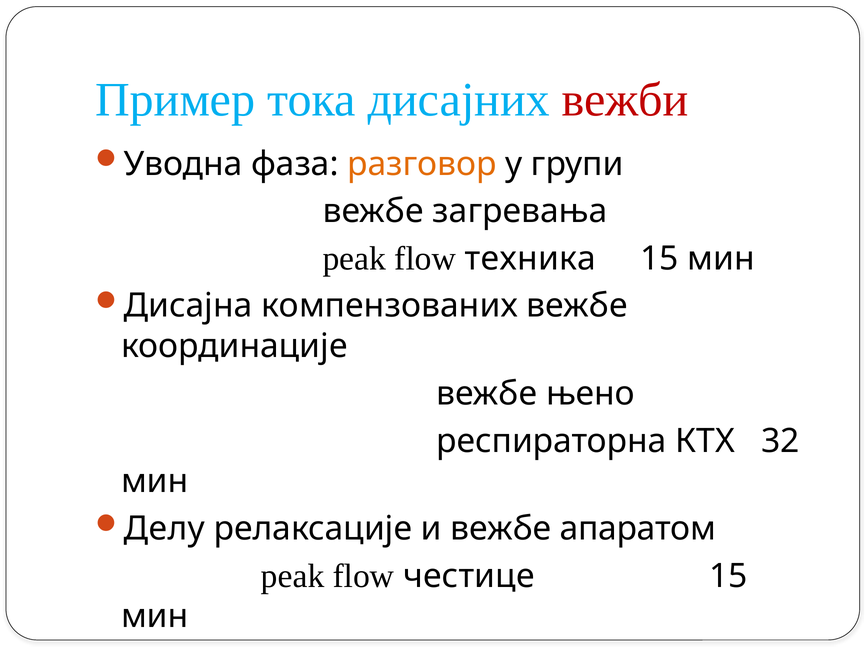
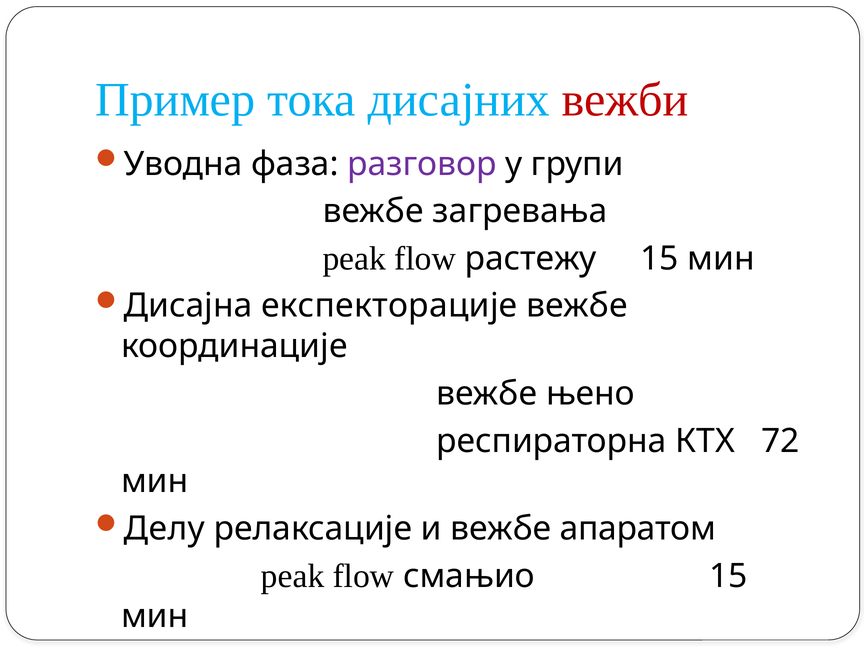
разговор colour: orange -> purple (422, 164)
техника: техника -> растежу (531, 259)
компензованих: компензованих -> експекторације (389, 306)
32: 32 -> 72 (780, 441)
честице: честице -> смањио (469, 576)
